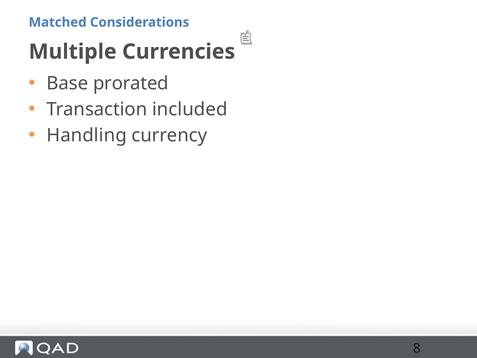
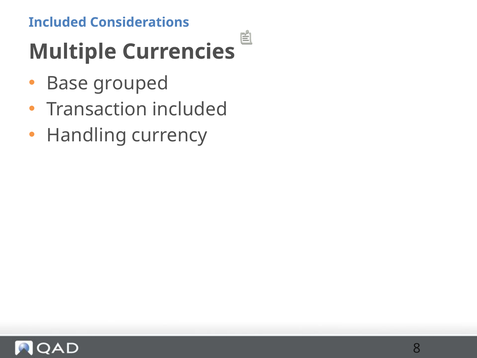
Matched: Matched -> Included (58, 22)
prorated: prorated -> grouped (131, 83)
